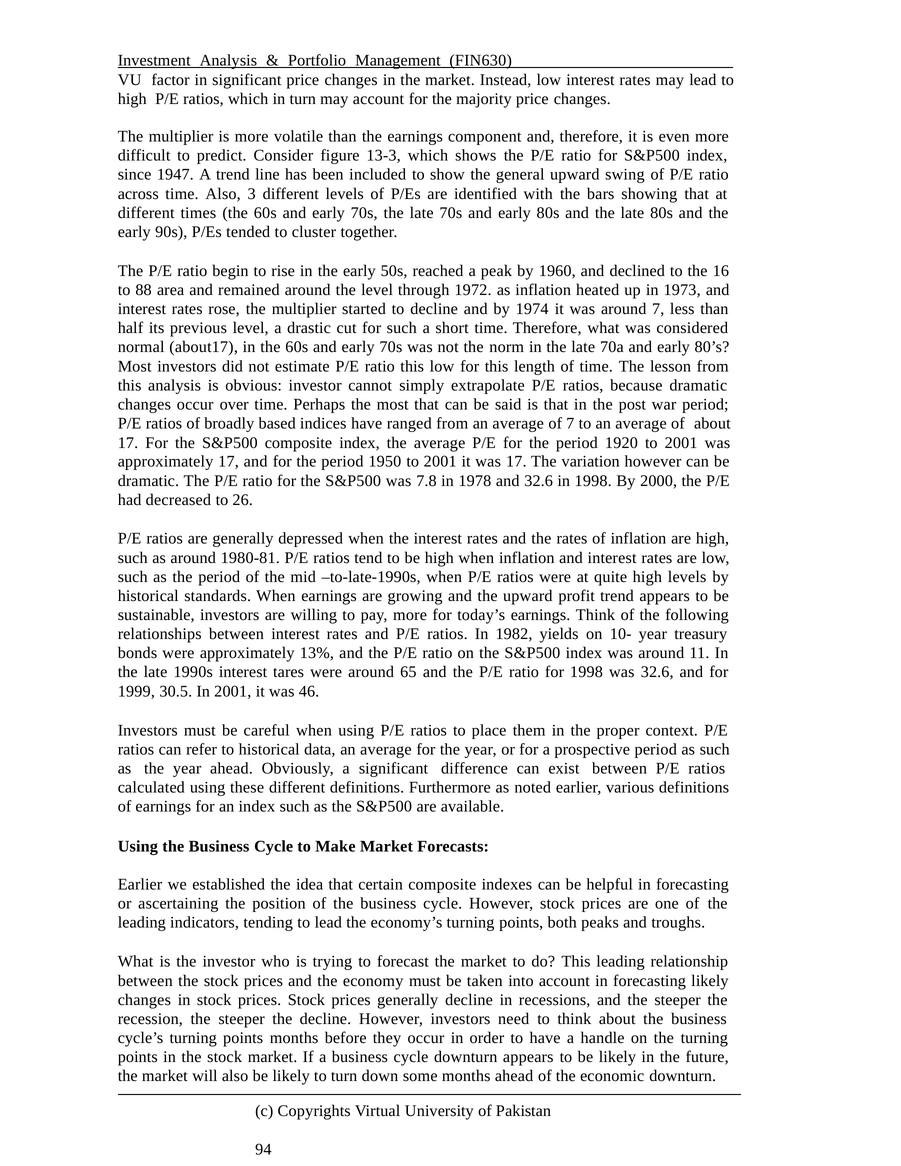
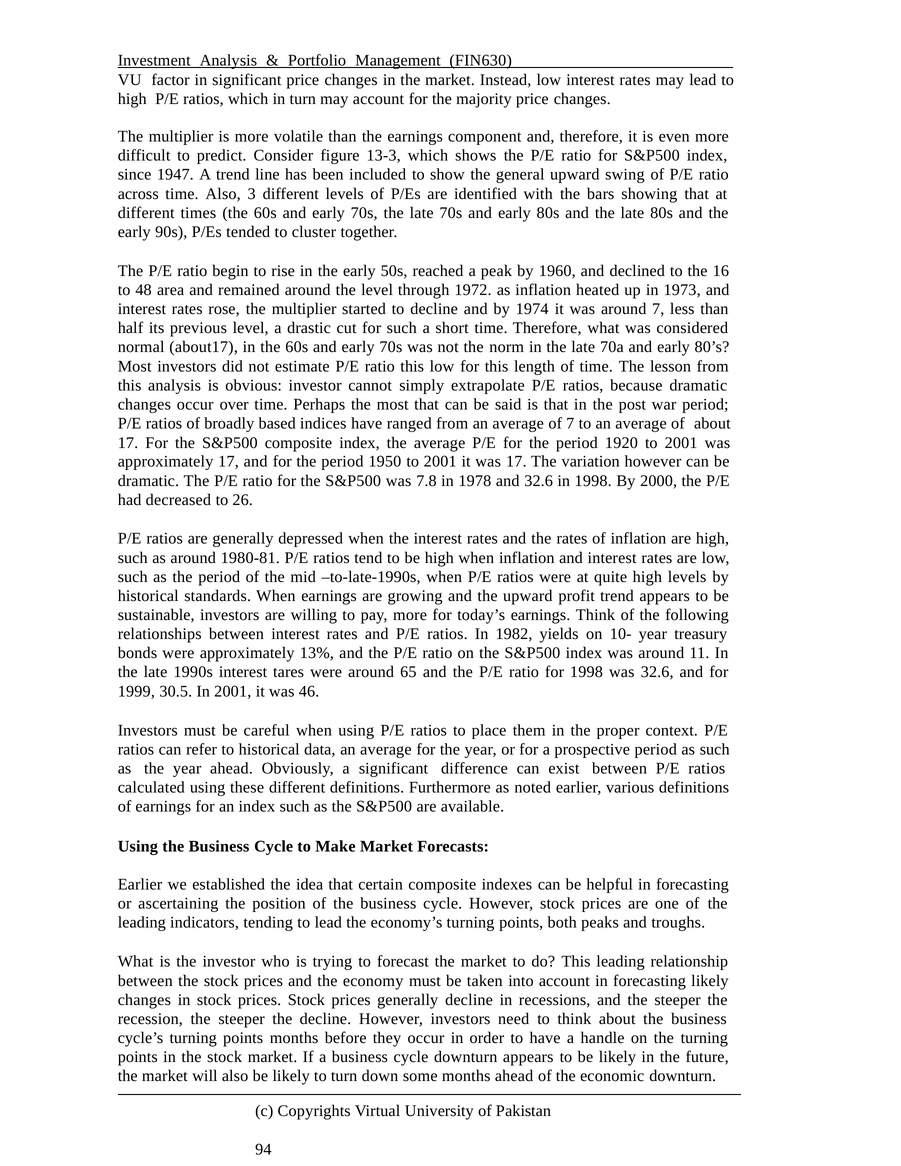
88: 88 -> 48 (144, 290)
